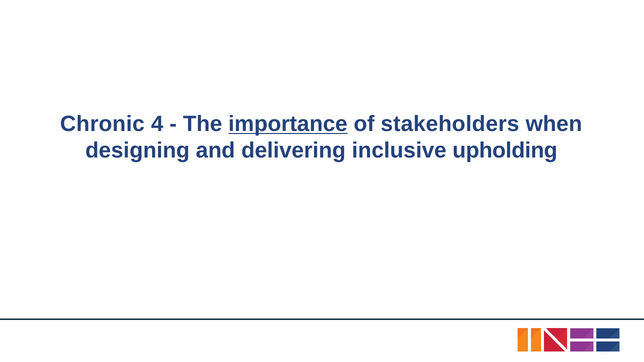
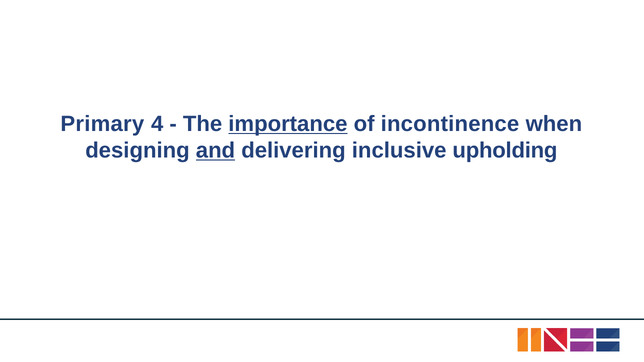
Chronic: Chronic -> Primary (102, 124)
stakeholders: stakeholders -> incontinence (450, 124)
and underline: none -> present (215, 151)
